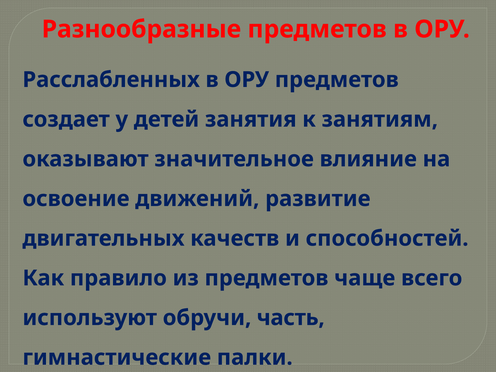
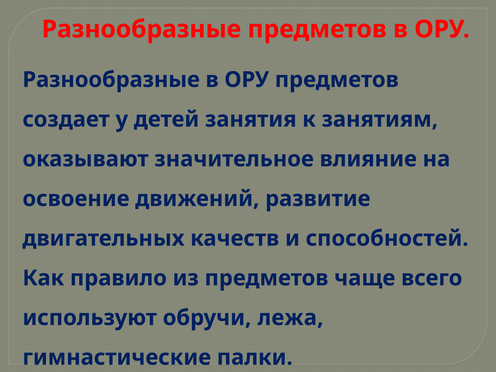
Расслабленных: Расслабленных -> Разнообразные (111, 80)
часть: часть -> лежа (290, 318)
